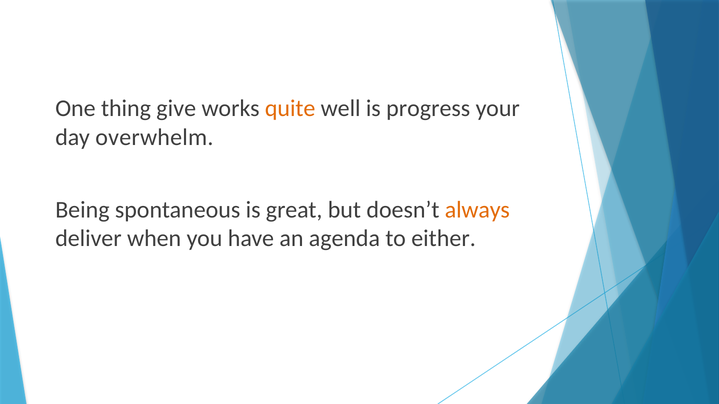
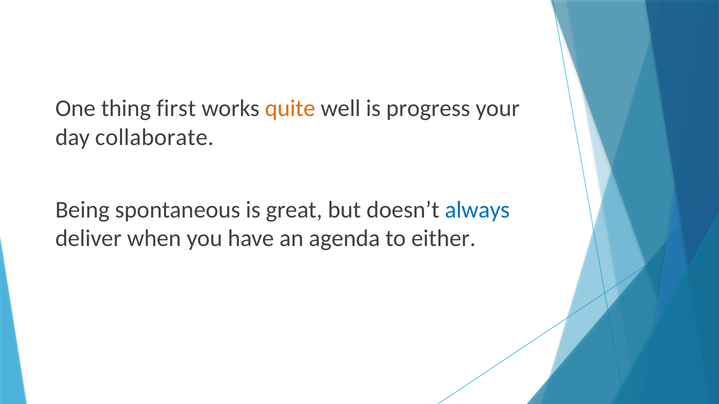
give: give -> first (176, 109)
overwhelm: overwhelm -> collaborate (154, 137)
always colour: orange -> blue (477, 210)
